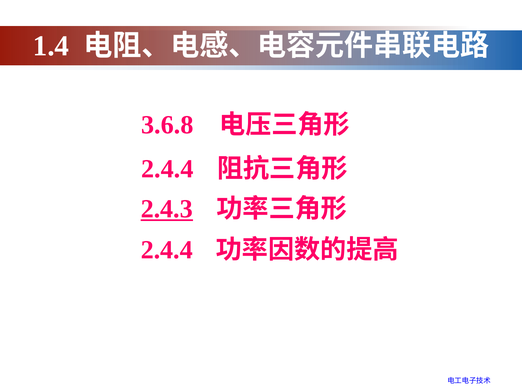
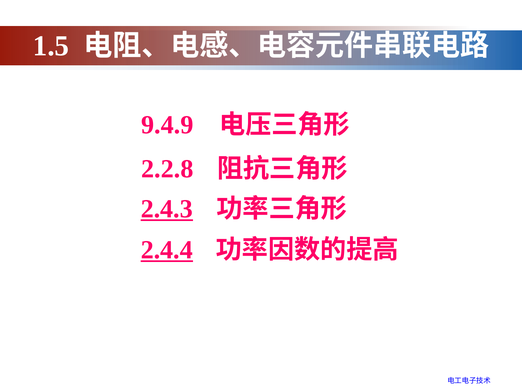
1.4: 1.4 -> 1.5 (51, 46)
3.6.8: 3.6.8 -> 9.4.9 (167, 125)
2.4.4: 2.4.4 -> 2.2.8 (167, 168)
2.4.4 underline: none -> present (167, 250)
